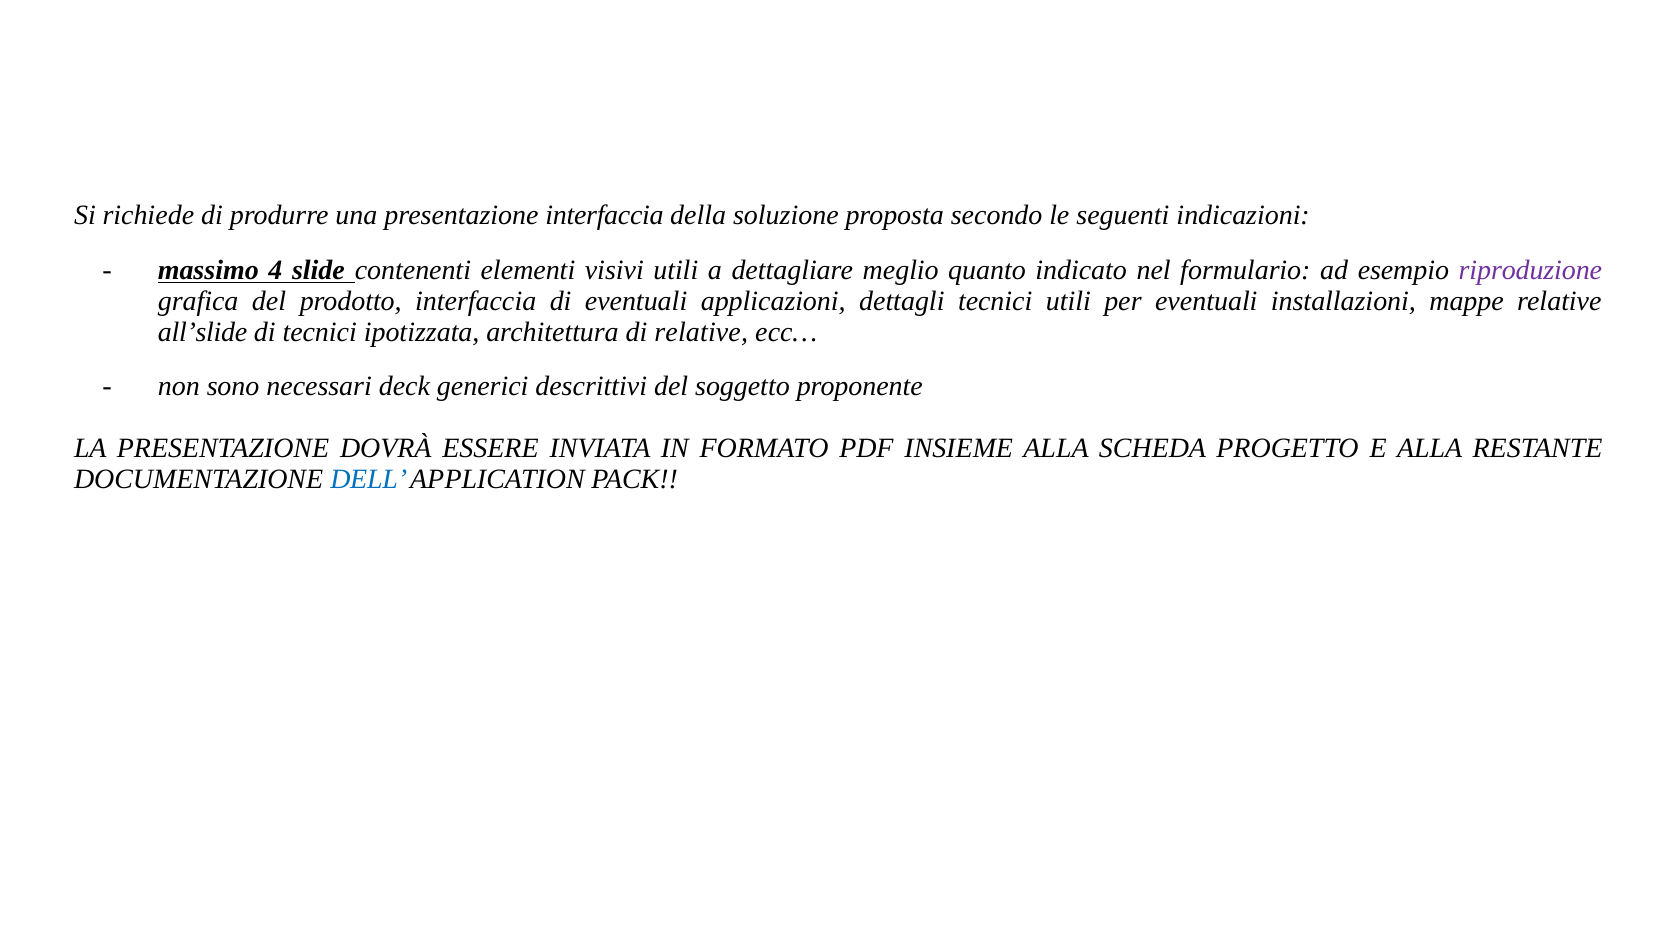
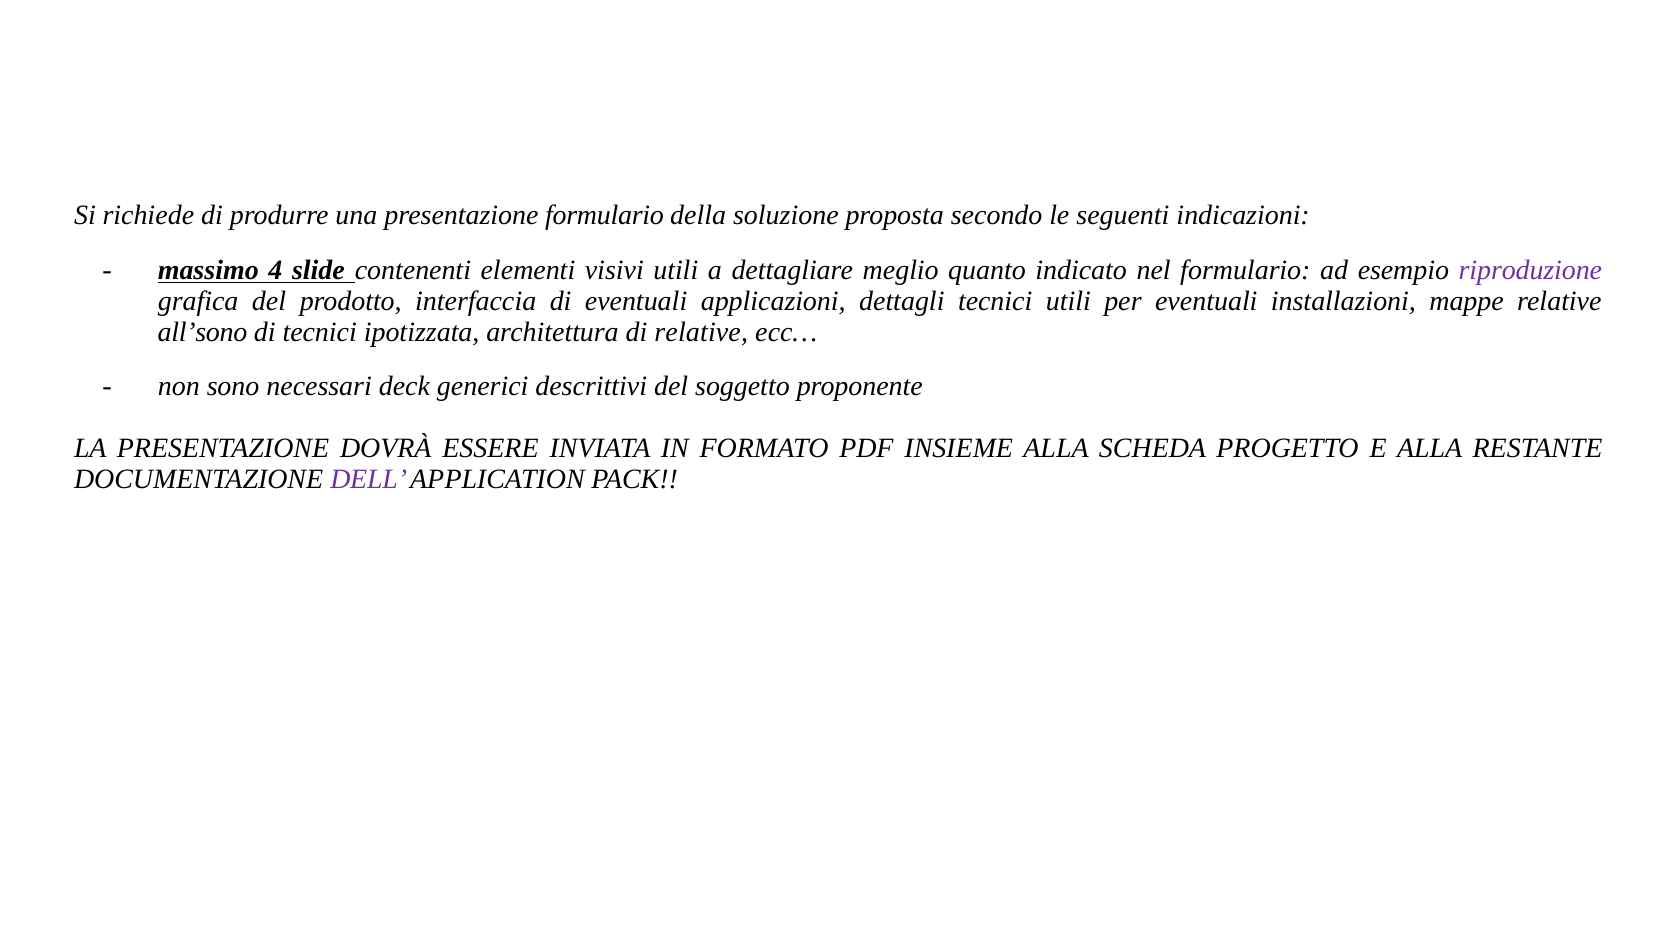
presentazione interfaccia: interfaccia -> formulario (605, 216)
all’slide: all’slide -> all’sono (203, 332)
DELL colour: blue -> purple (369, 480)
